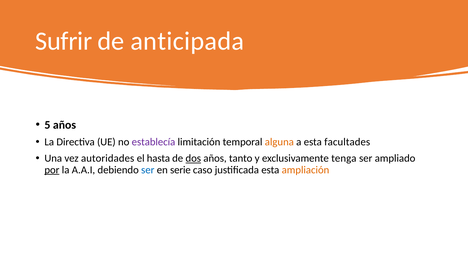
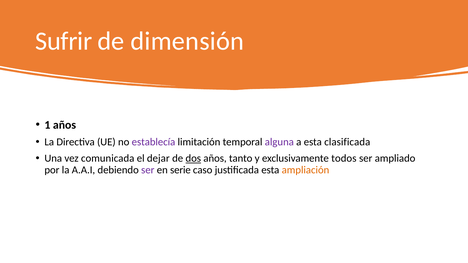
anticipada: anticipada -> dimensión (187, 41)
5: 5 -> 1 (47, 125)
alguna colour: orange -> purple (279, 142)
facultades: facultades -> clasificada (347, 142)
autoridades: autoridades -> comunicada (108, 158)
hasta: hasta -> dejar (158, 158)
tenga: tenga -> todos (344, 158)
por underline: present -> none (52, 170)
ser colour: blue -> purple (148, 170)
